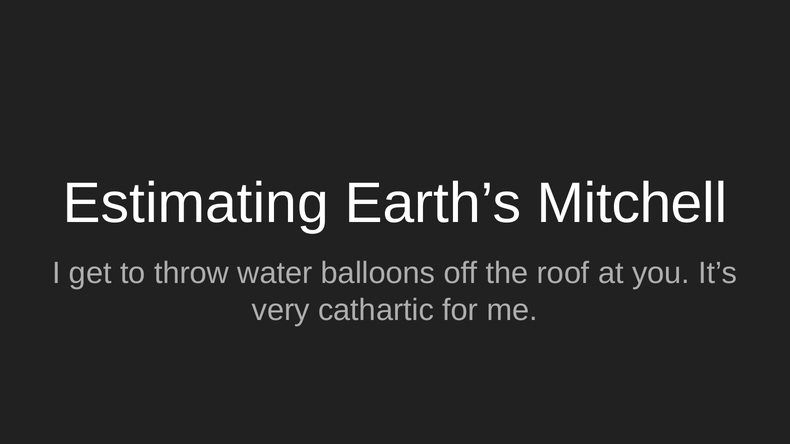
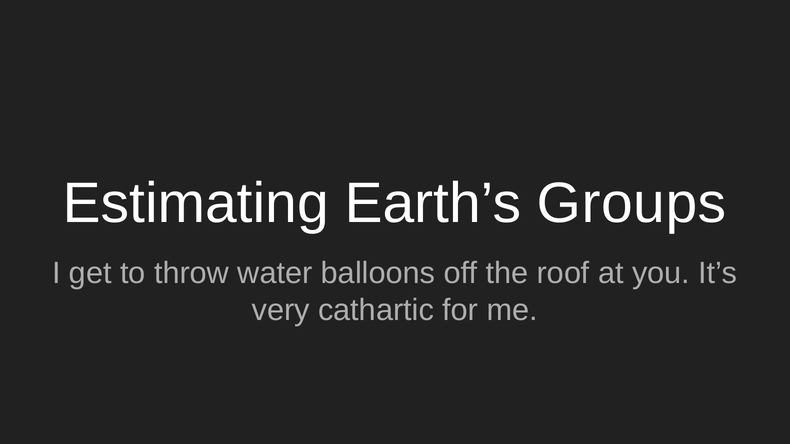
Mitchell: Mitchell -> Groups (632, 203)
